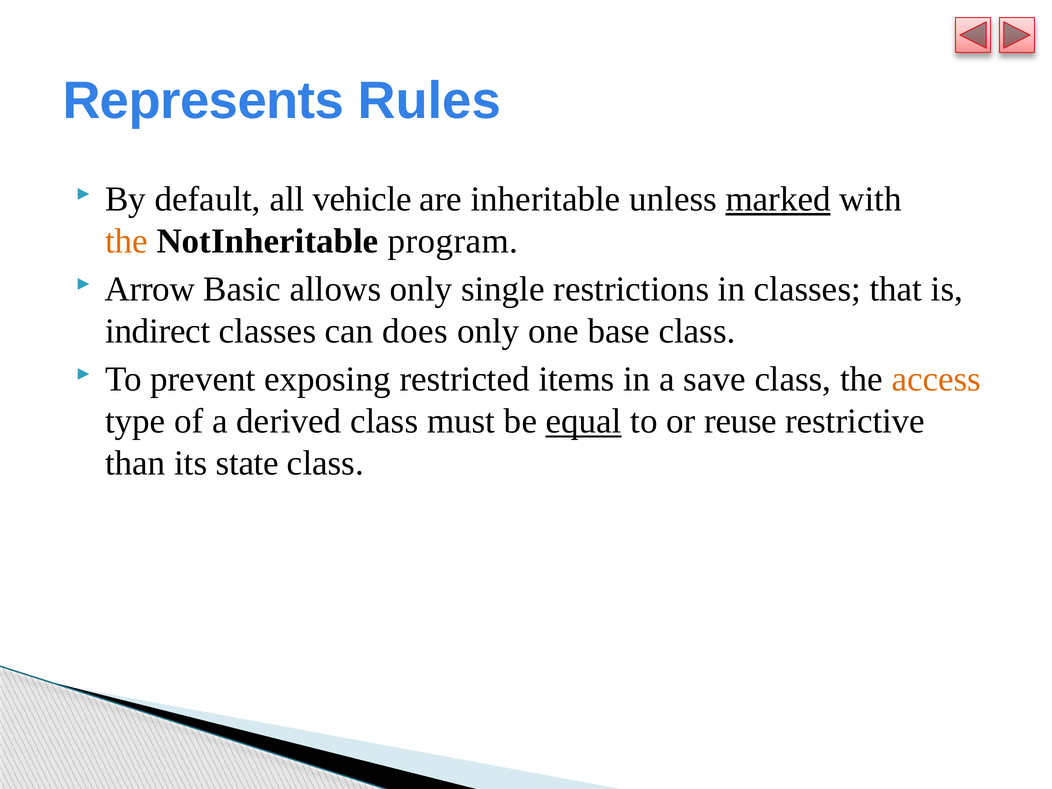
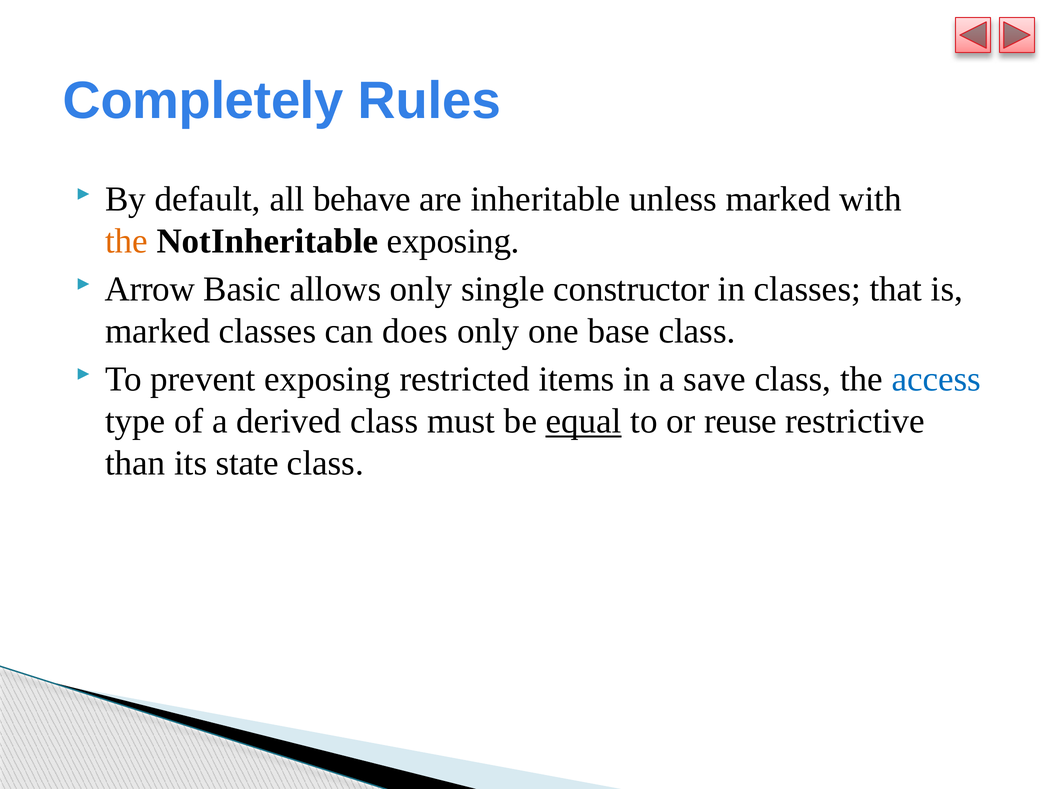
Represents: Represents -> Completely (203, 101)
vehicle: vehicle -> behave (362, 199)
marked underline: present -> none (778, 199)
NotInheritable program: program -> exposing (453, 241)
restrictions: restrictions -> constructor (631, 289)
indirect: indirect -> marked (158, 331)
access colour: orange -> blue (936, 379)
